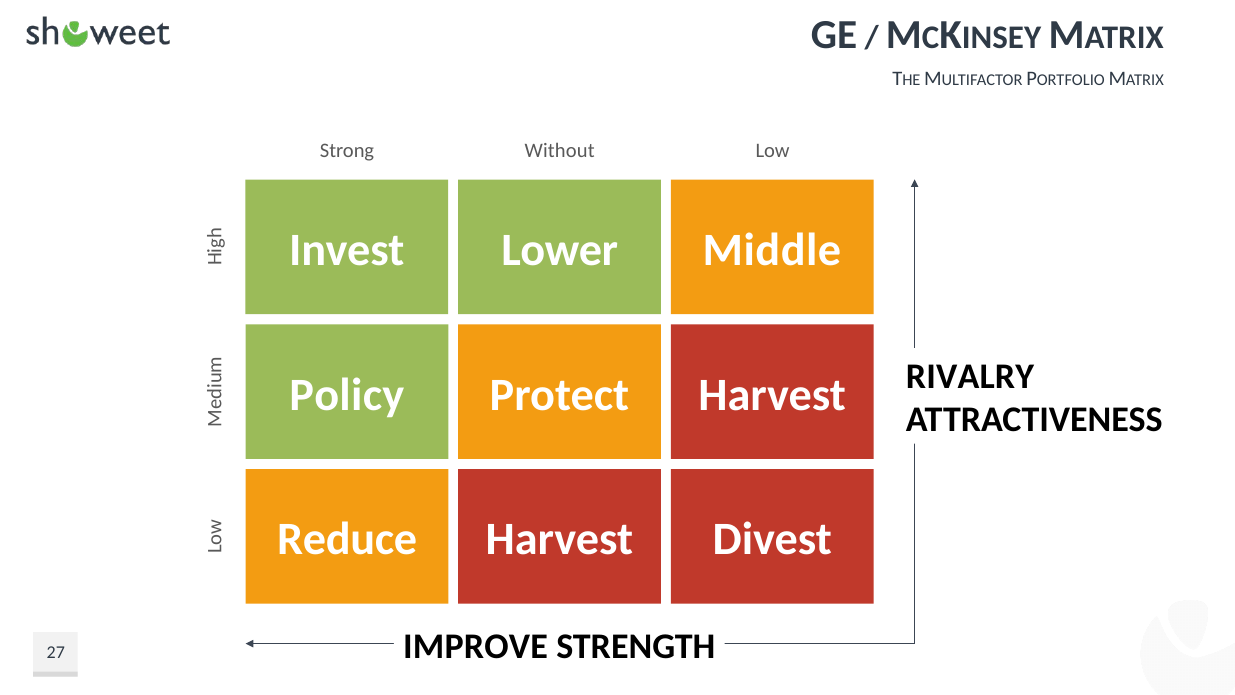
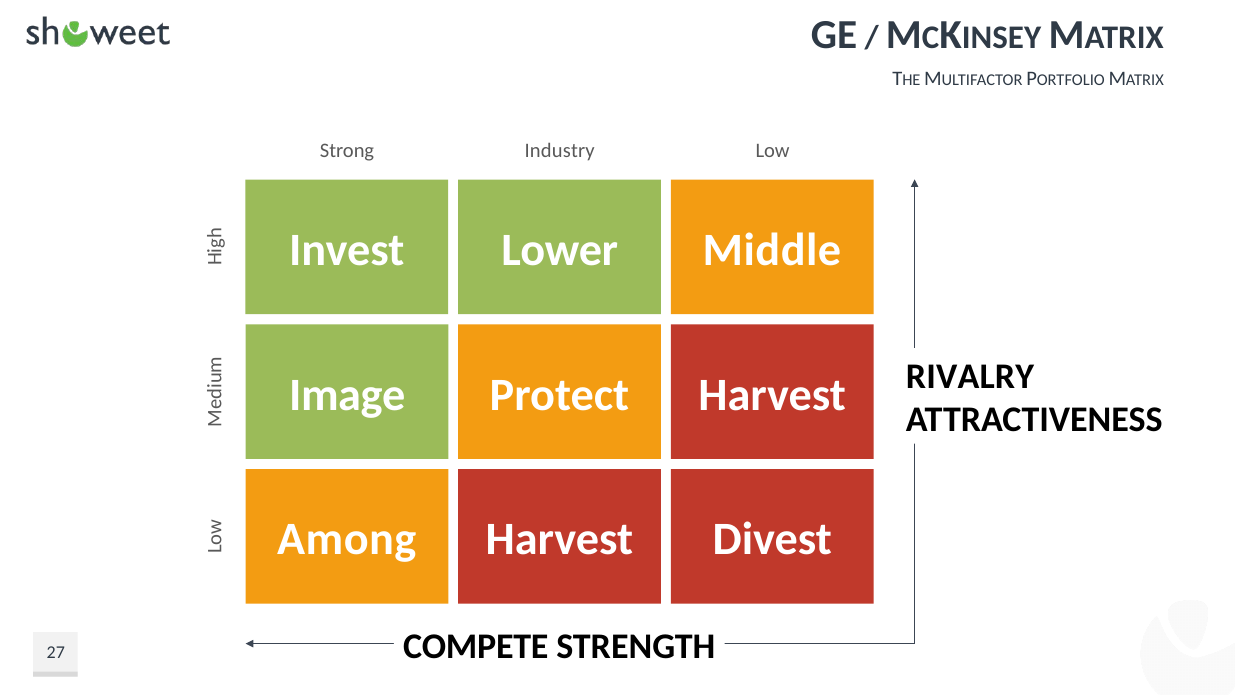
Without: Without -> Industry (560, 151)
Policy: Policy -> Image (347, 395)
Reduce: Reduce -> Among (347, 539)
IMPROVE: IMPROVE -> COMPETE (476, 646)
